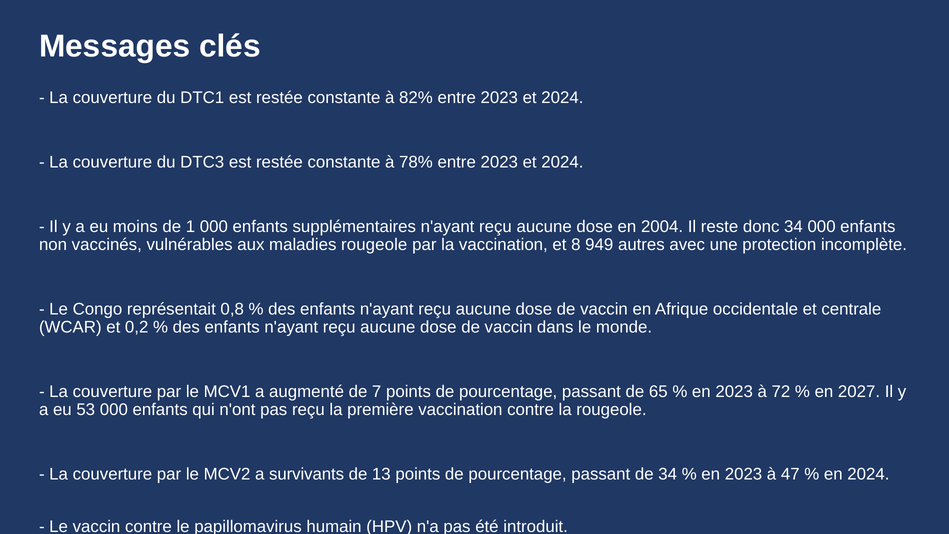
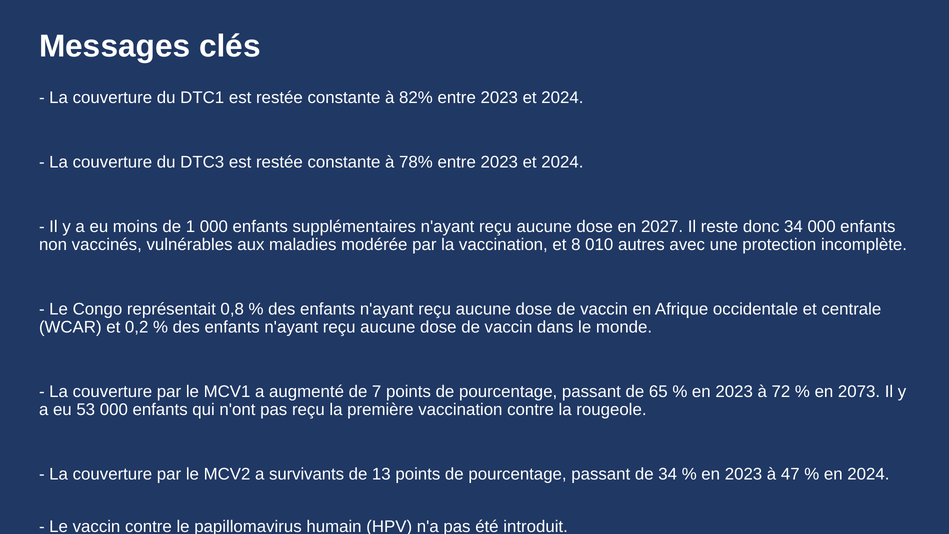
2004: 2004 -> 2027 (662, 227)
maladies rougeole: rougeole -> modérée (374, 245)
949: 949 -> 010 (599, 245)
2027: 2027 -> 2073 (859, 392)
